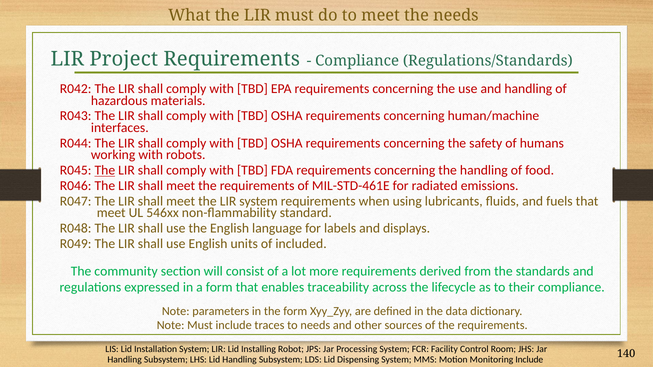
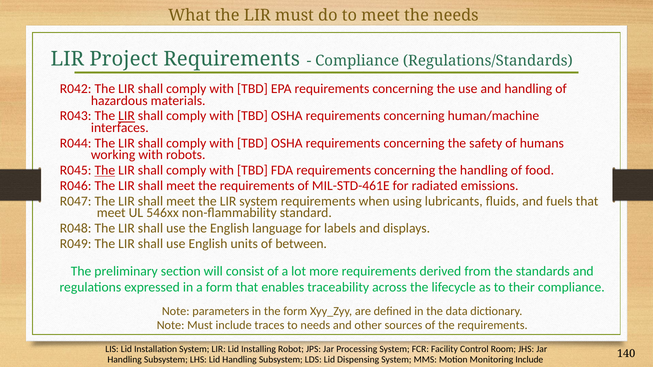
LIR underline: none -> present (127, 116)
included: included -> between (301, 244)
community: community -> preliminary (126, 271)
